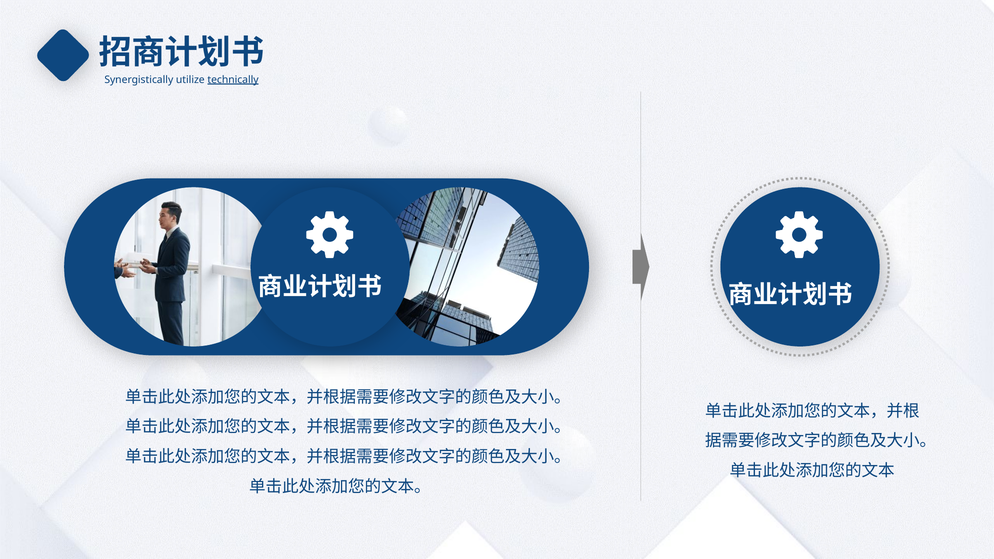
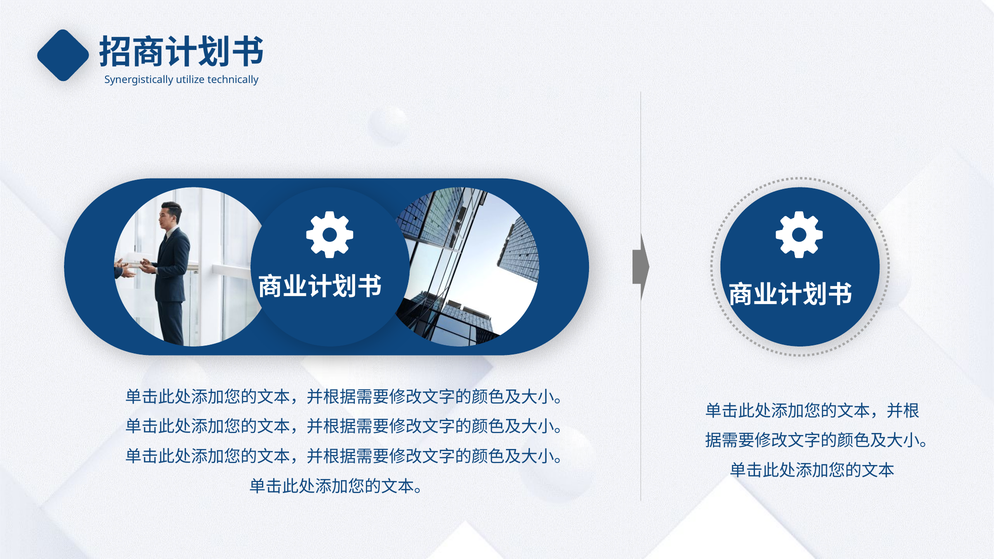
technically underline: present -> none (233, 80)
